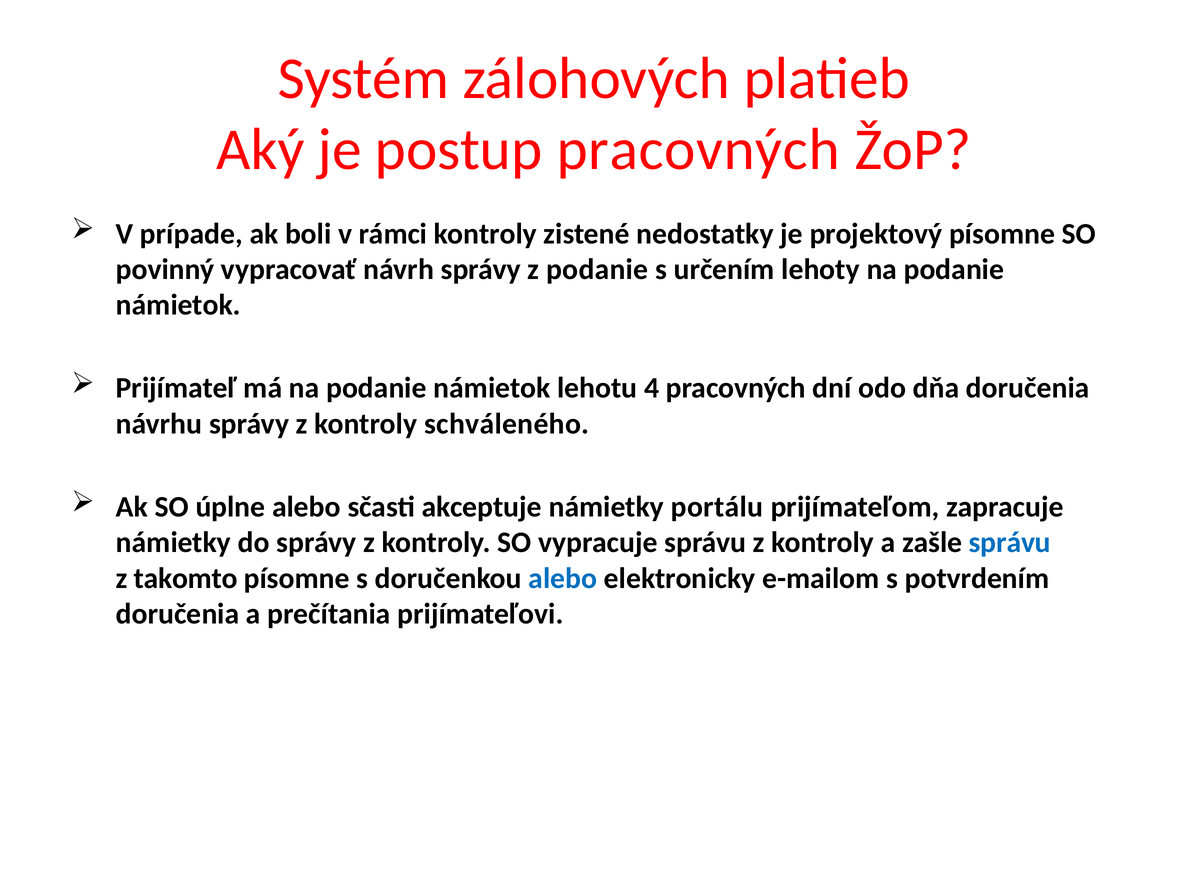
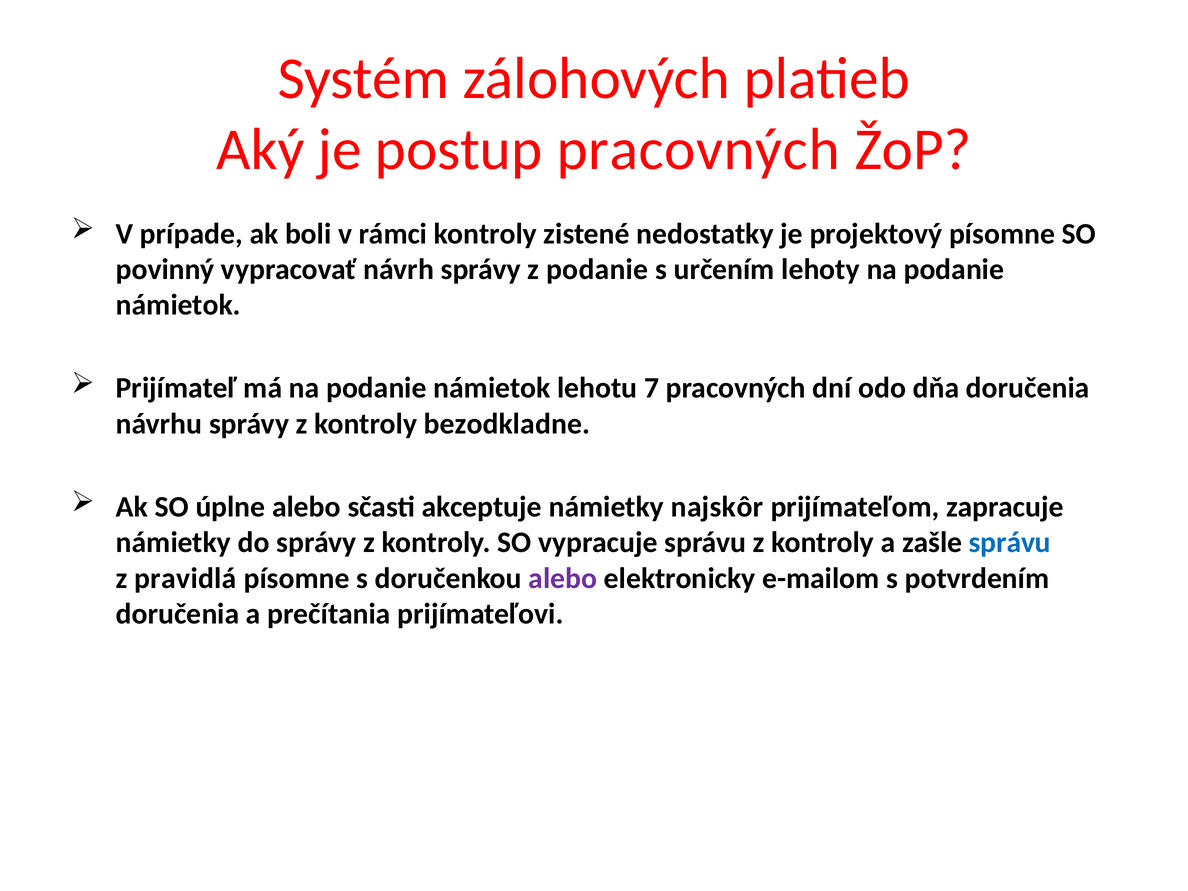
4: 4 -> 7 (652, 388)
schváleného: schváleného -> bezodkladne (507, 424)
portálu: portálu -> najskôr (717, 507)
takomto: takomto -> pravidlá (185, 578)
alebo colour: blue -> purple (563, 578)
